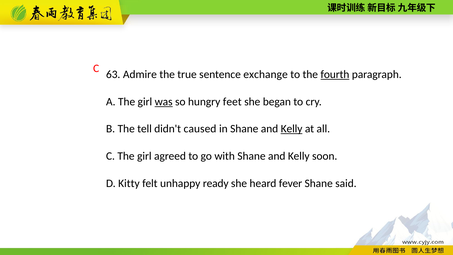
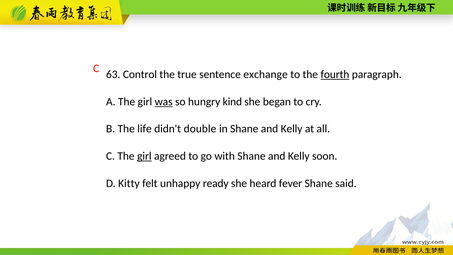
Admire: Admire -> Control (140, 74)
feet: feet -> kind (232, 102)
tell: tell -> life (144, 129)
caused: caused -> double (200, 129)
Kelly underline: present -> none (292, 129)
girl underline: none -> present (144, 156)
